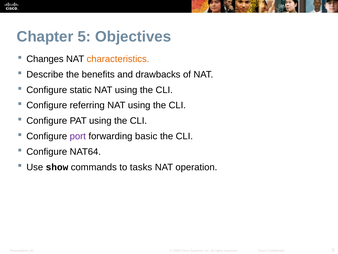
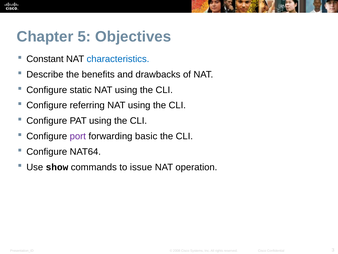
Changes: Changes -> Constant (45, 59)
characteristics colour: orange -> blue (118, 59)
tasks: tasks -> issue (141, 167)
